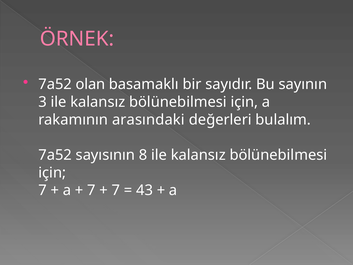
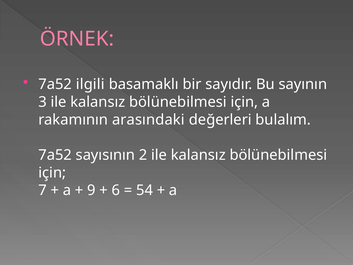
olan: olan -> ilgili (90, 84)
8: 8 -> 2 (143, 155)
7: 7 -> 9 (91, 190)
7: 7 -> 6 (116, 190)
43: 43 -> 54 (145, 190)
